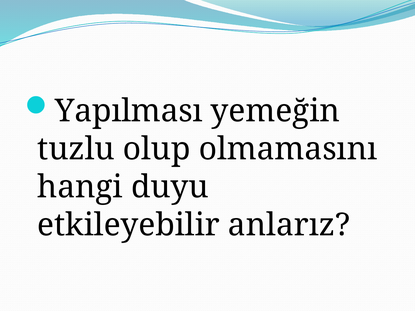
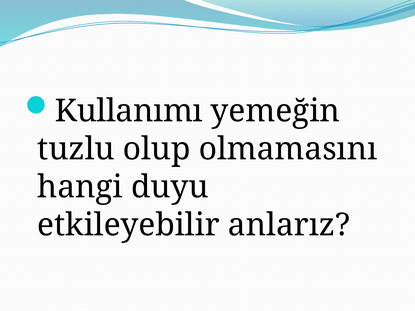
Yapılması: Yapılması -> Kullanımı (129, 111)
